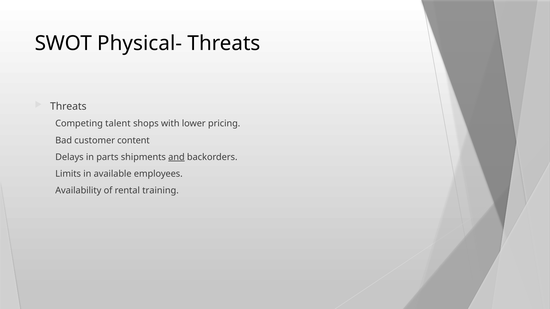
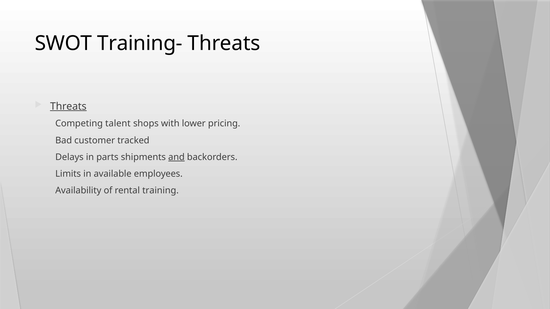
Physical-: Physical- -> Training- (140, 43)
Threats underline: none -> present (68, 106)
content: content -> tracked (133, 141)
